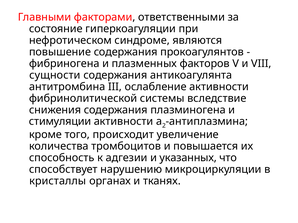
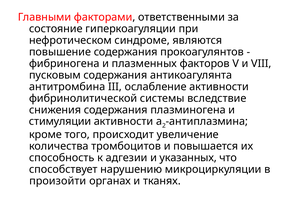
сущности: сущности -> пусковым (55, 75)
кристаллы: кристаллы -> произойти (58, 181)
